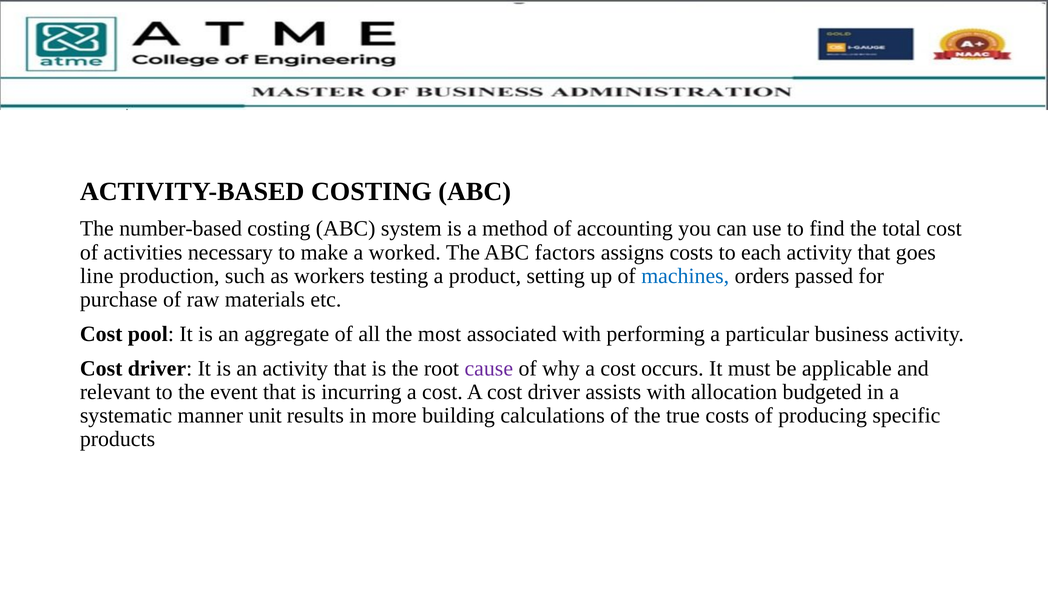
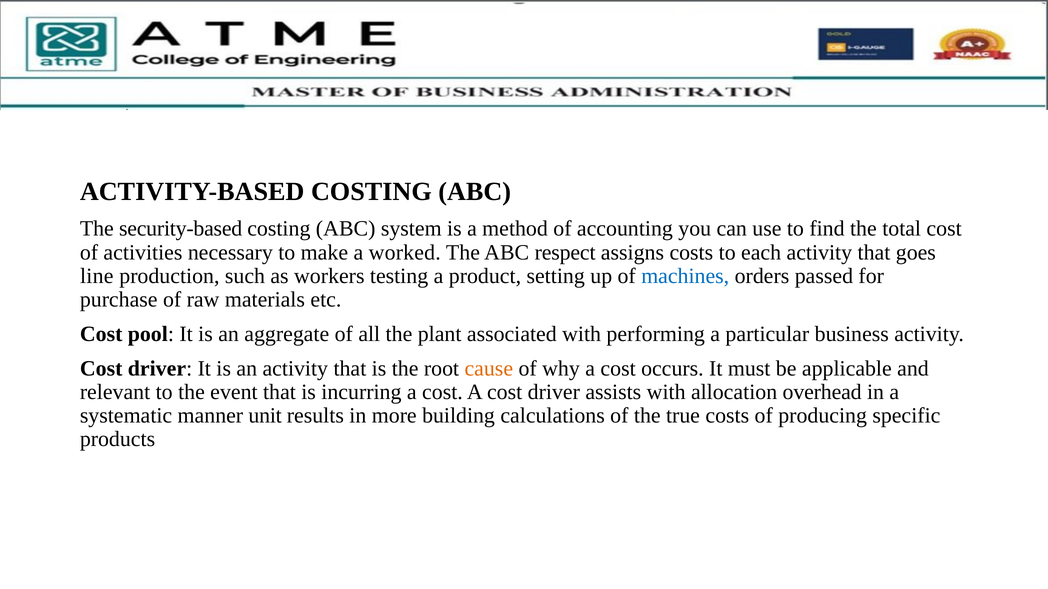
number-based: number-based -> security-based (181, 229)
factors: factors -> respect (565, 253)
most: most -> plant (440, 334)
cause colour: purple -> orange (489, 369)
budgeted: budgeted -> overhead (822, 392)
